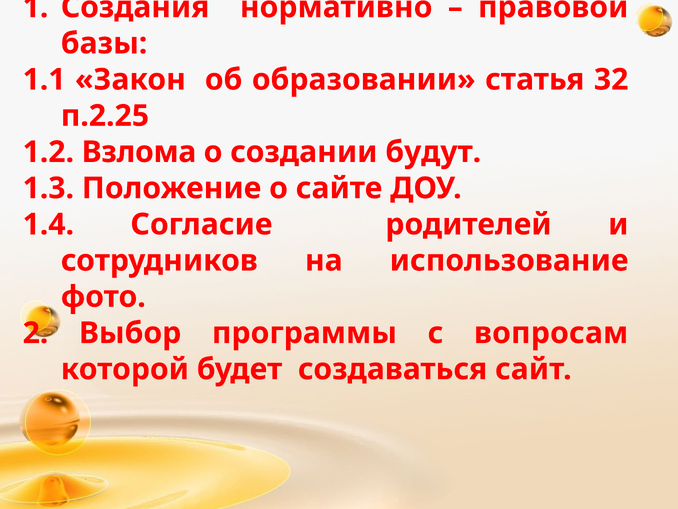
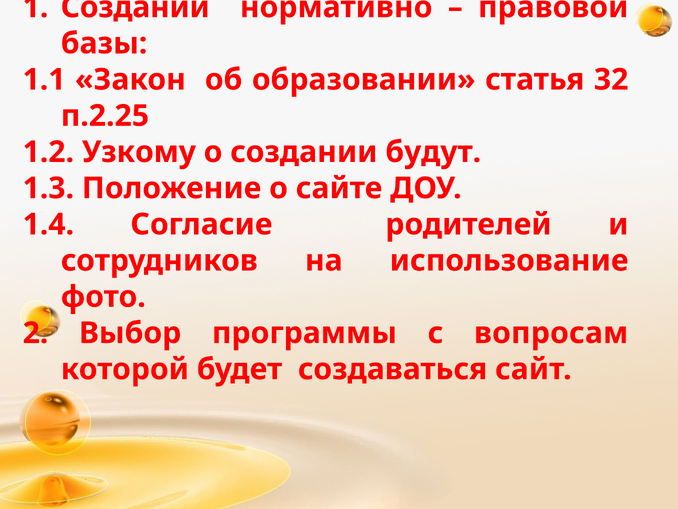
Создания: Создания -> Создании (135, 7)
Взлома: Взлома -> Узкому (139, 152)
